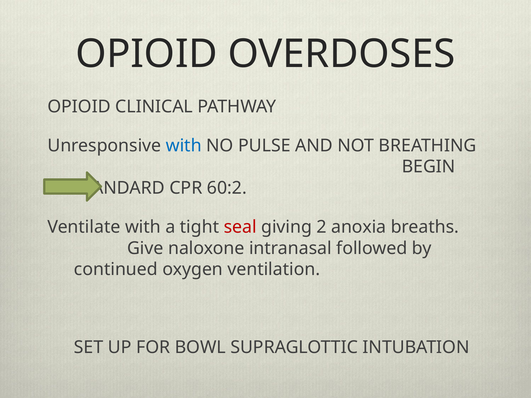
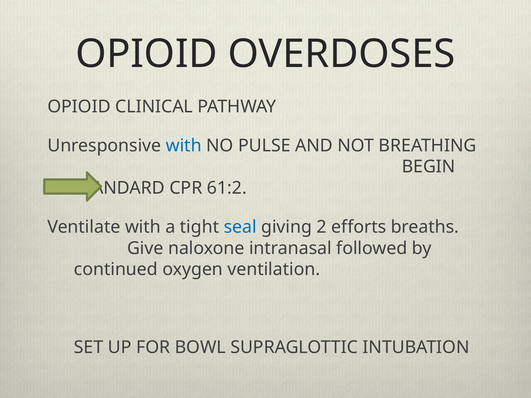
60:2: 60:2 -> 61:2 (227, 188)
seal colour: red -> blue (240, 227)
anoxia: anoxia -> efforts (359, 227)
